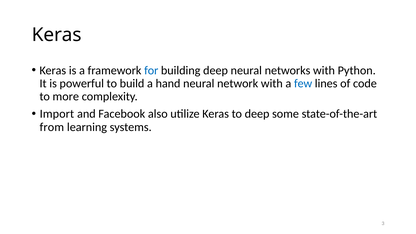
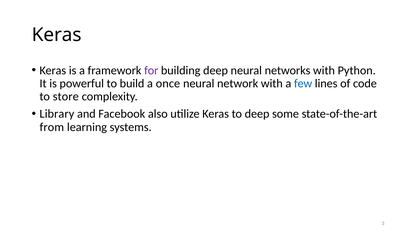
for colour: blue -> purple (151, 70)
hand: hand -> once (168, 83)
more: more -> store (66, 97)
Import: Import -> Library (57, 114)
